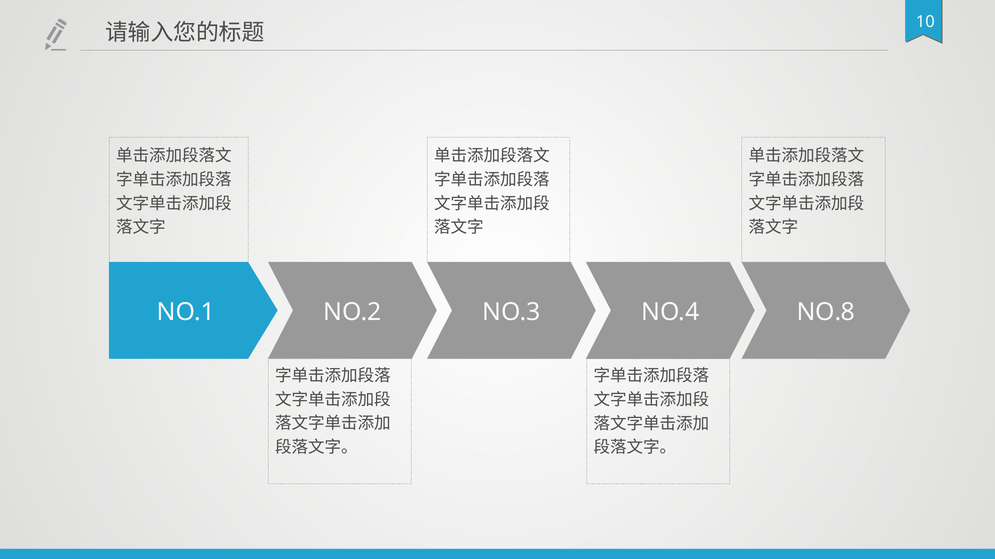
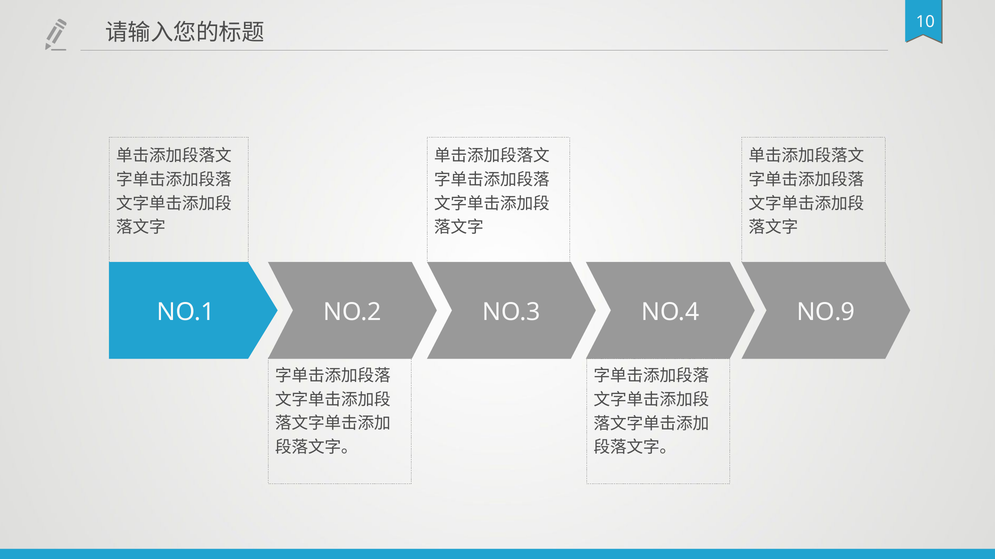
NO.8: NO.8 -> NO.9 (826, 312)
